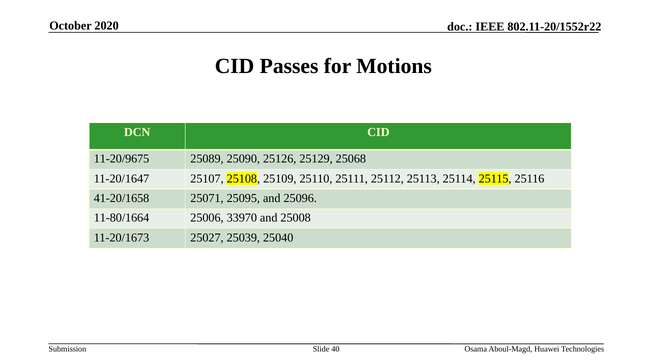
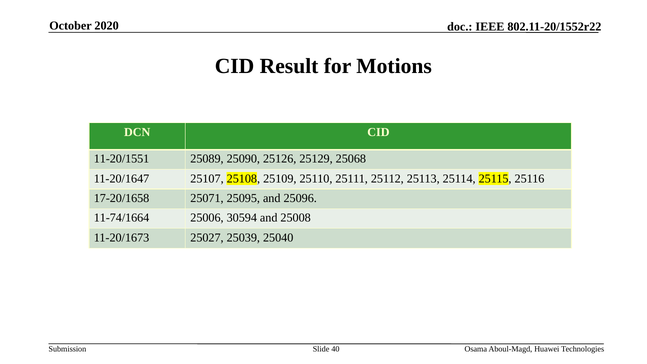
Passes: Passes -> Result (289, 66)
11-20/9675: 11-20/9675 -> 11-20/1551 (122, 159)
41-20/1658: 41-20/1658 -> 17-20/1658 (122, 198)
11-80/1664: 11-80/1664 -> 11-74/1664 (122, 218)
33970: 33970 -> 30594 (242, 218)
